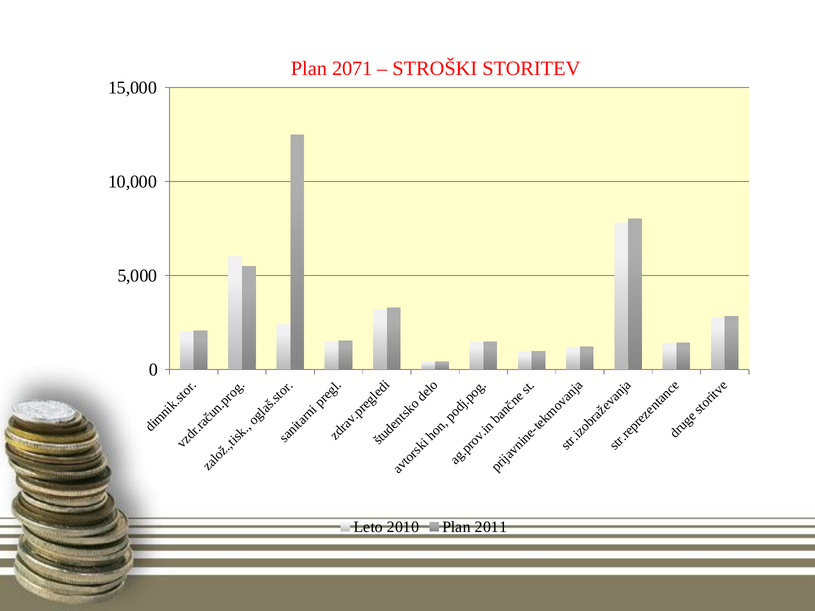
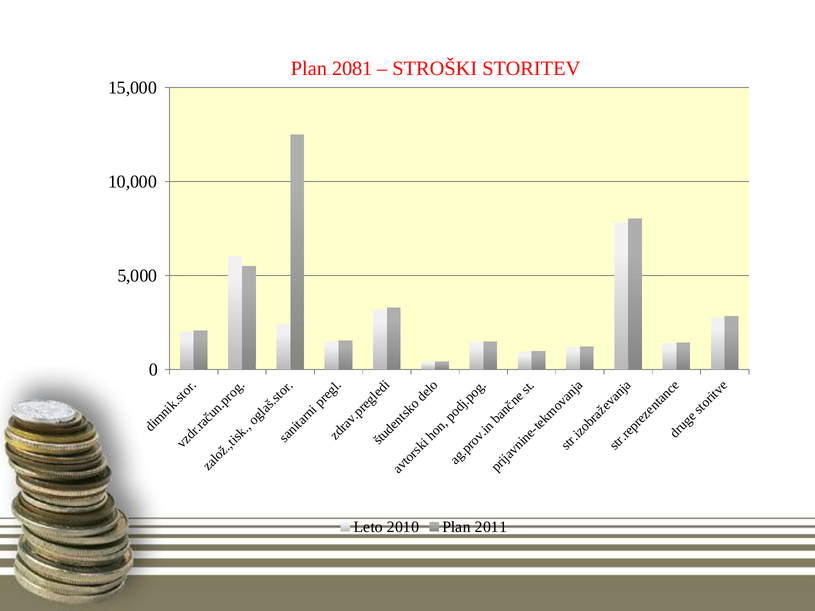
2071: 2071 -> 2081 (352, 69)
